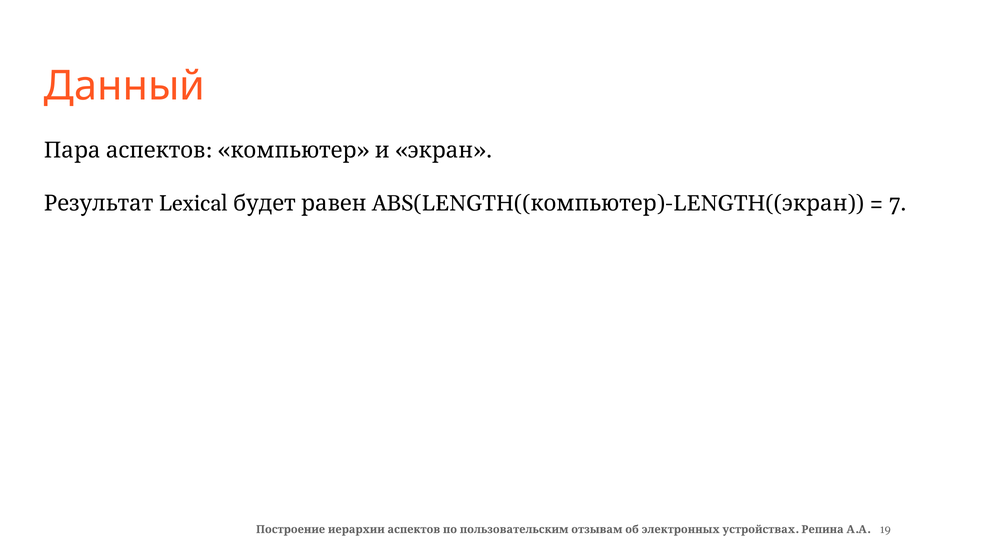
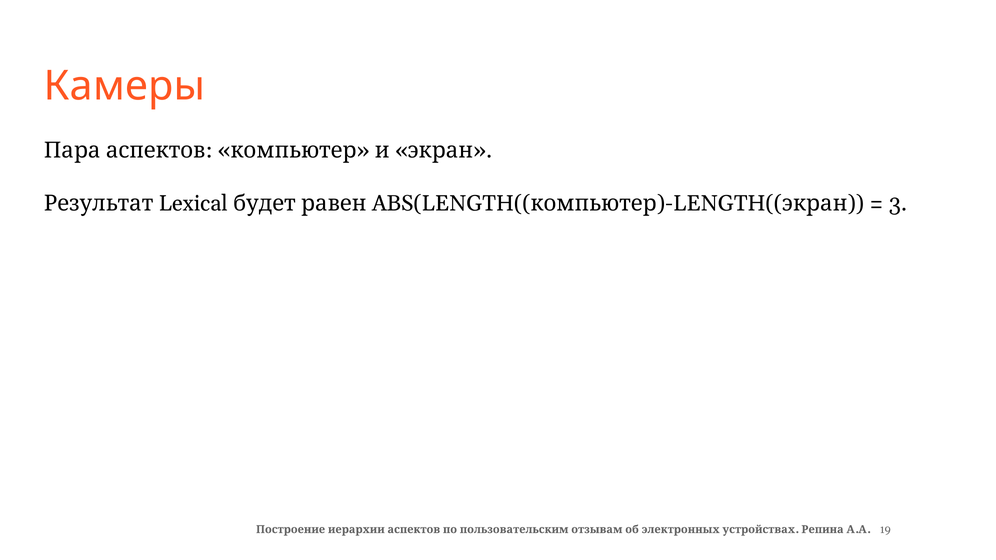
Данный: Данный -> Камеры (124, 86)
7: 7 -> 3 (898, 203)
